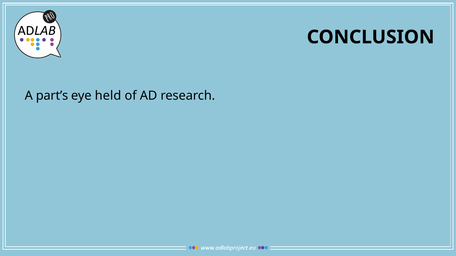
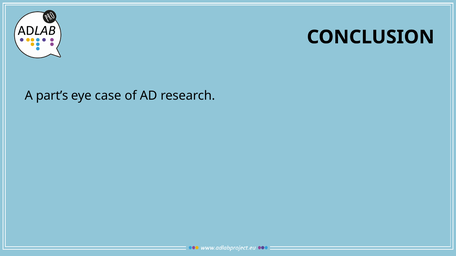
held: held -> case (108, 96)
